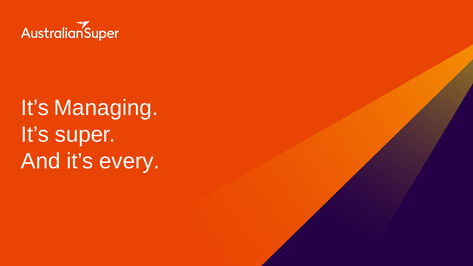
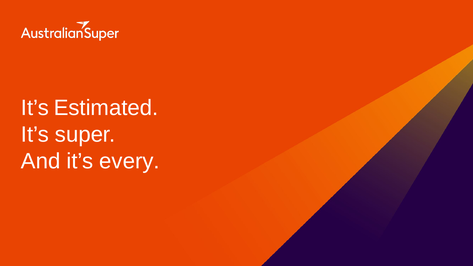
Managing: Managing -> Estimated (106, 108)
